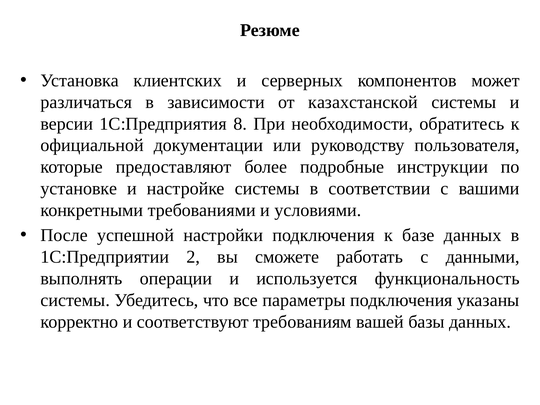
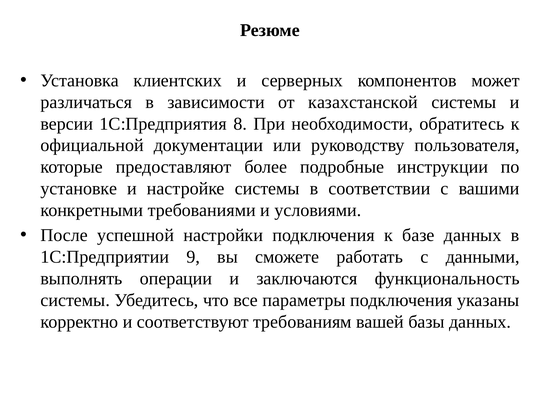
2: 2 -> 9 (193, 257)
используется: используется -> заключаются (307, 279)
